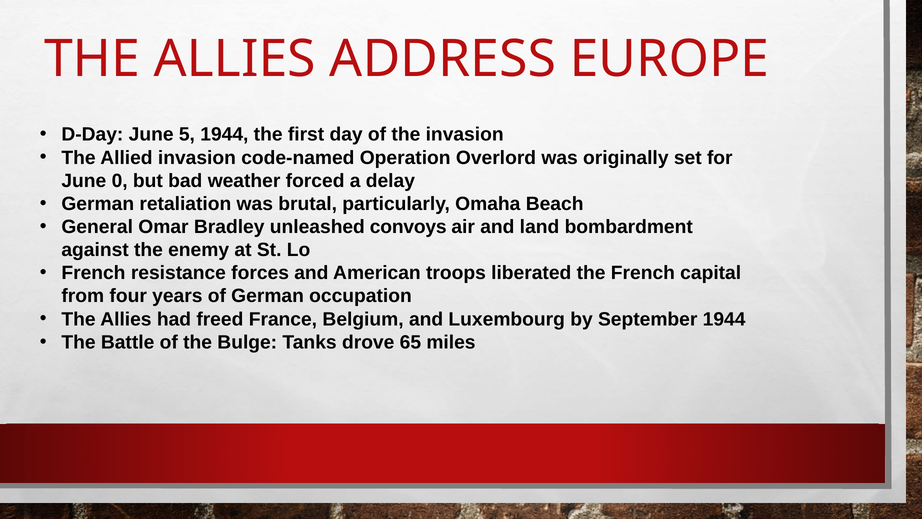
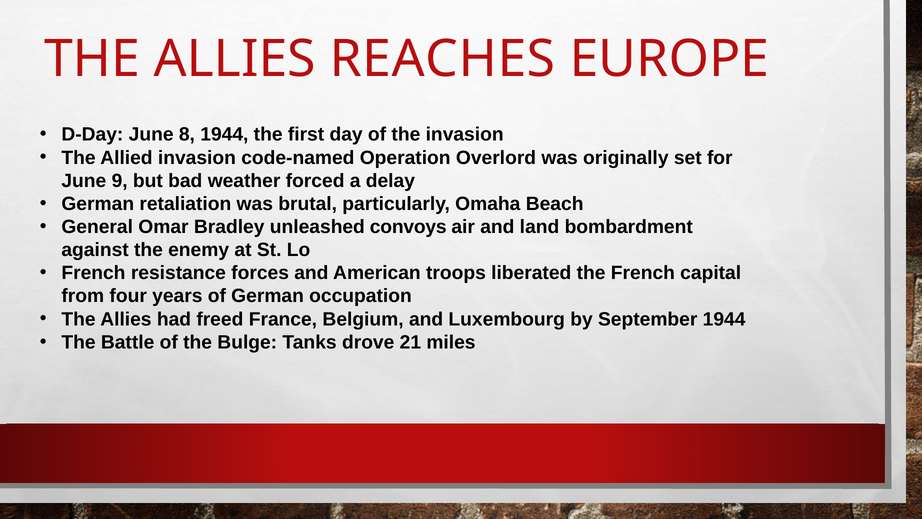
ADDRESS: ADDRESS -> REACHES (443, 59)
5: 5 -> 8 (187, 135)
0: 0 -> 9 (120, 181)
65: 65 -> 21 (410, 342)
